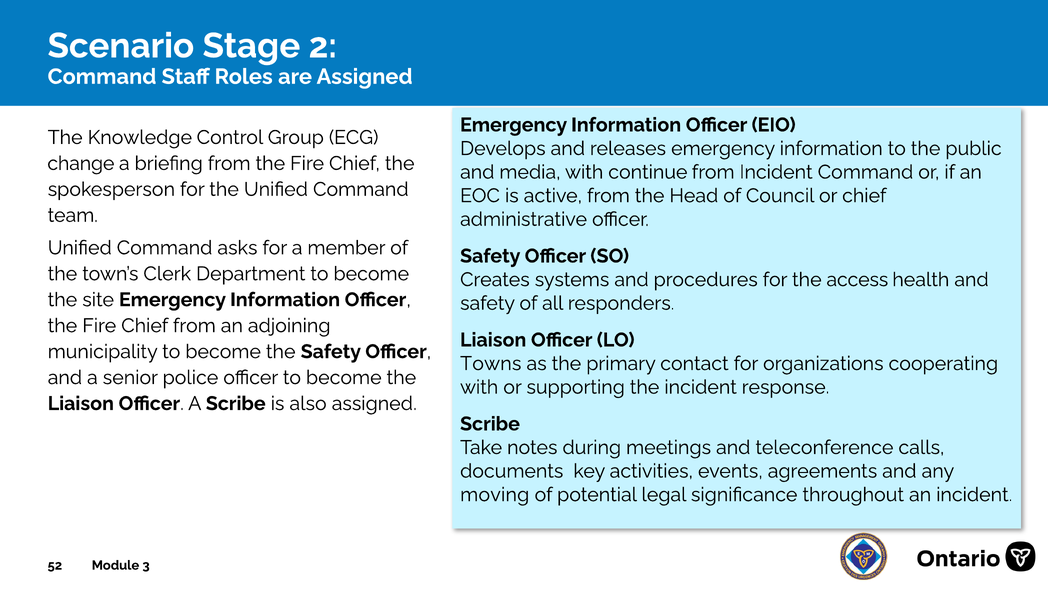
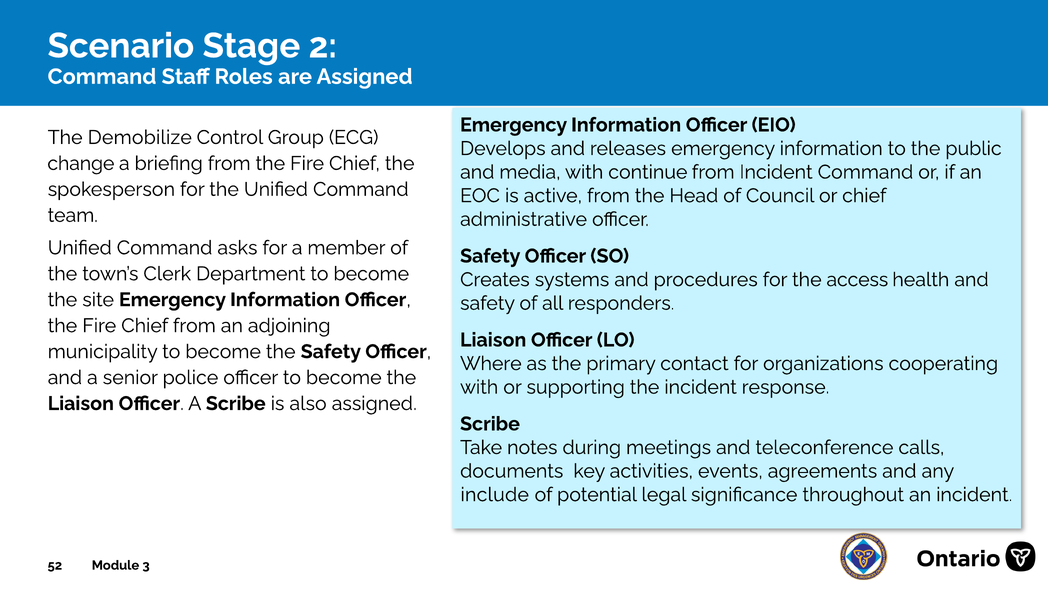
Knowledge: Knowledge -> Demobilize (140, 137)
Towns: Towns -> Where (491, 363)
moving: moving -> include (495, 494)
